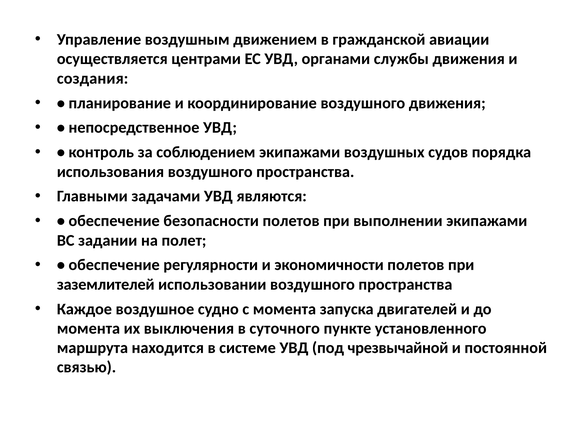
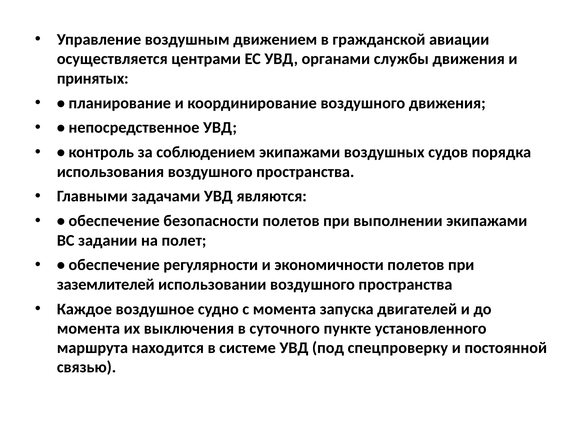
создания: создания -> принятых (93, 78)
чрезвычайной: чрезвычайной -> спецпроверку (398, 348)
